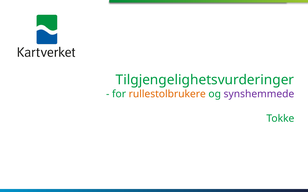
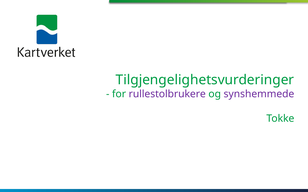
rullestolbrukere colour: orange -> purple (167, 94)
